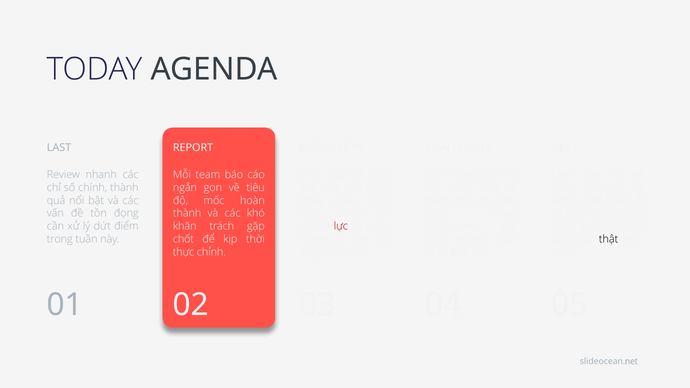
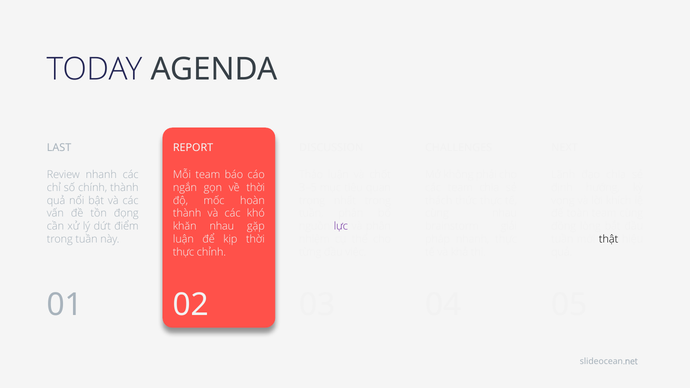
về tiêu: tiêu -> thời (256, 188)
khăn trách: trách -> nhau (222, 226)
lực colour: red -> purple (341, 226)
chốt: chốt -> luận (183, 239)
